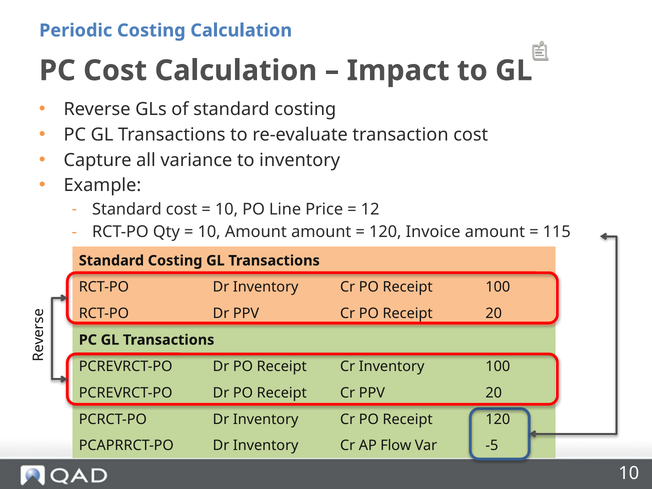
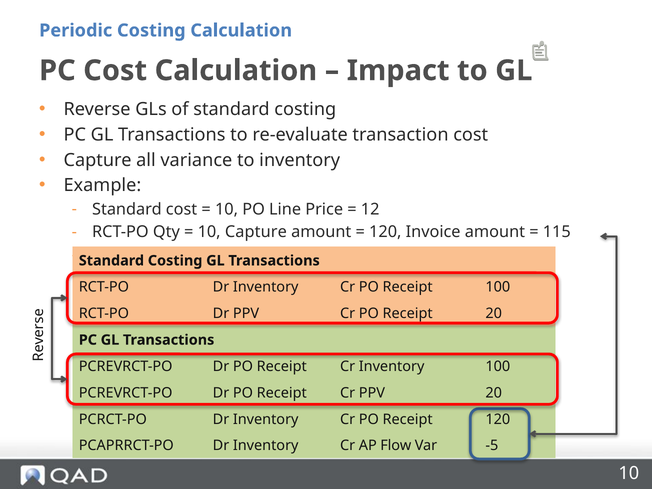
10 Amount: Amount -> Capture (256, 232)
